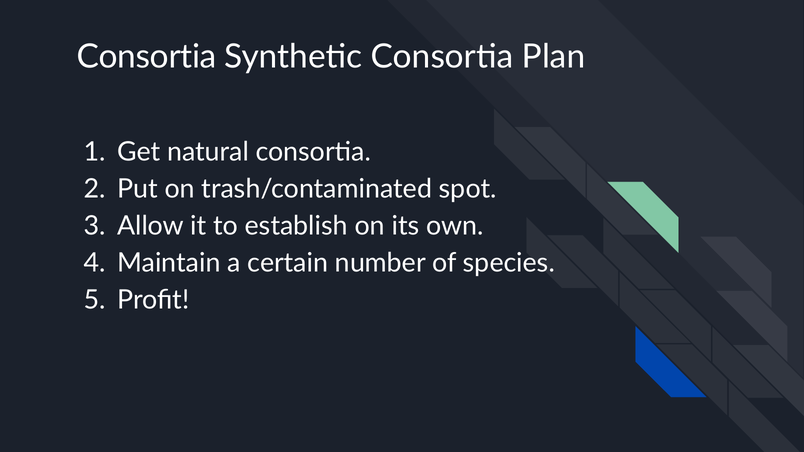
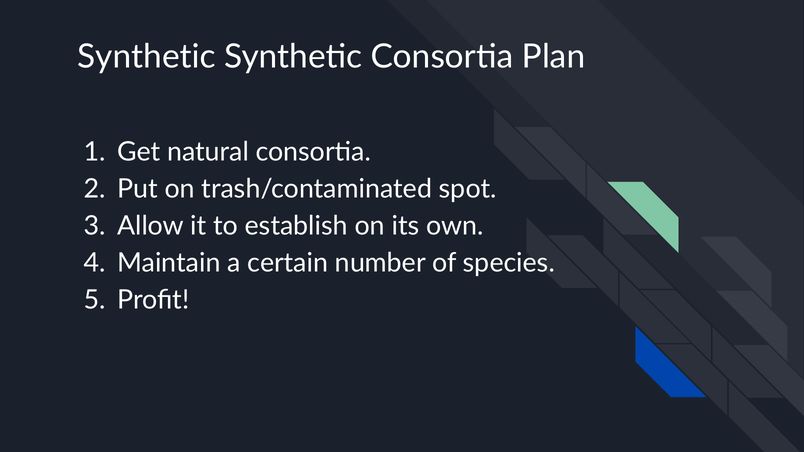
Consortia: Consortia -> Synthetic (146, 57)
